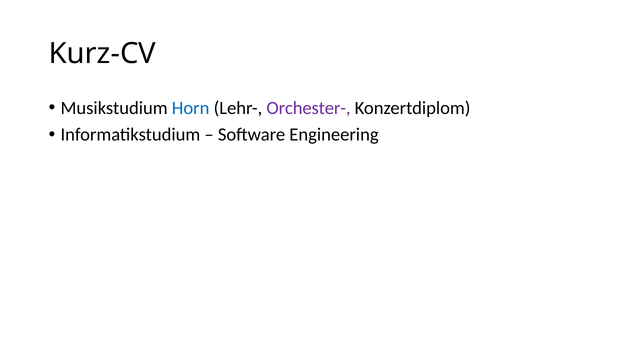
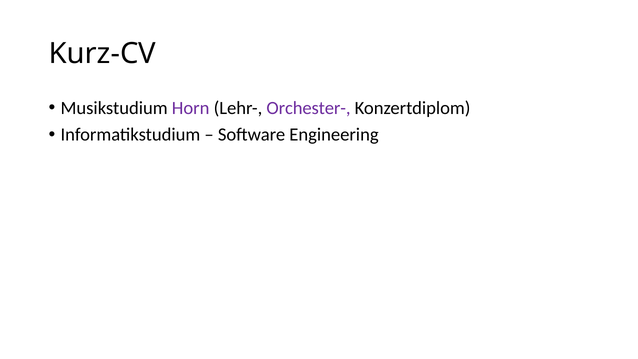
Horn colour: blue -> purple (191, 108)
